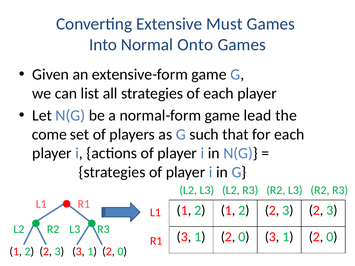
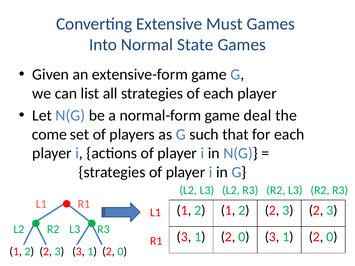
Onto: Onto -> State (195, 45)
lead: lead -> deal (258, 116)
